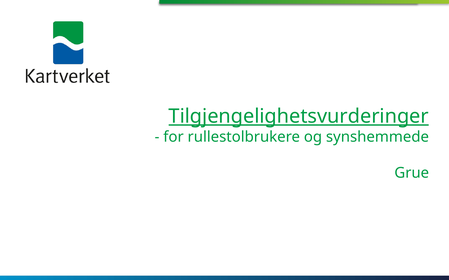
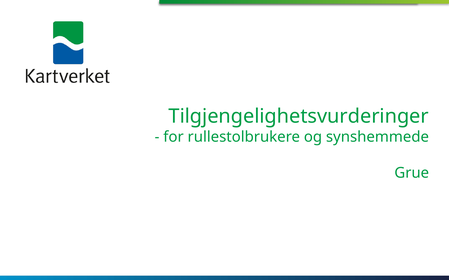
Tilgjengelighetsvurderinger underline: present -> none (299, 117)
